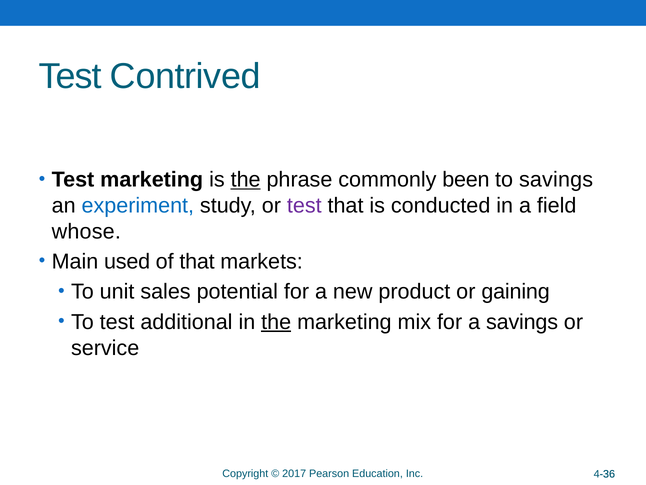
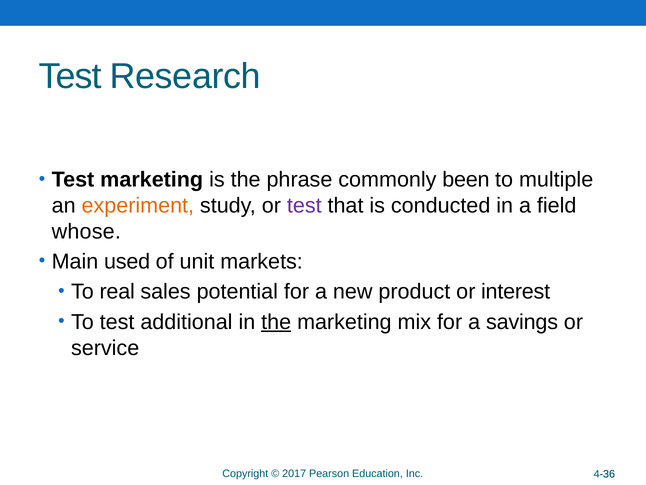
Contrived: Contrived -> Research (185, 76)
the underline: present -> none (246, 180)
to savings: savings -> multiple (556, 180)
experiment colour: blue -> orange (138, 205)
of that: that -> unit (197, 261)
unit: unit -> real (117, 292)
gaining: gaining -> interest (516, 292)
